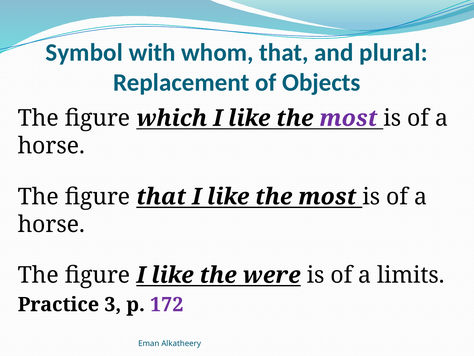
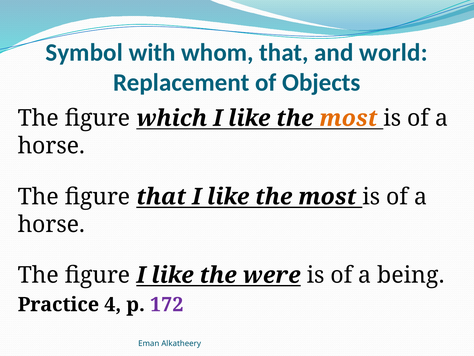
plural: plural -> world (393, 52)
most colour: purple -> orange (348, 118)
limits: limits -> being (411, 275)
3: 3 -> 4 (113, 304)
